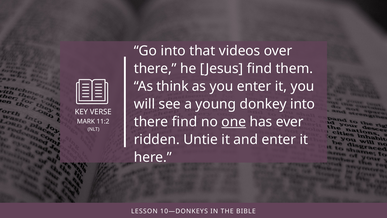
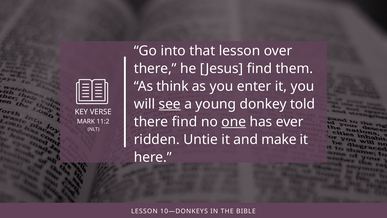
that videos: videos -> lesson (240, 51)
see underline: none -> present (170, 104)
donkey into: into -> told (303, 104)
and enter: enter -> make (279, 139)
